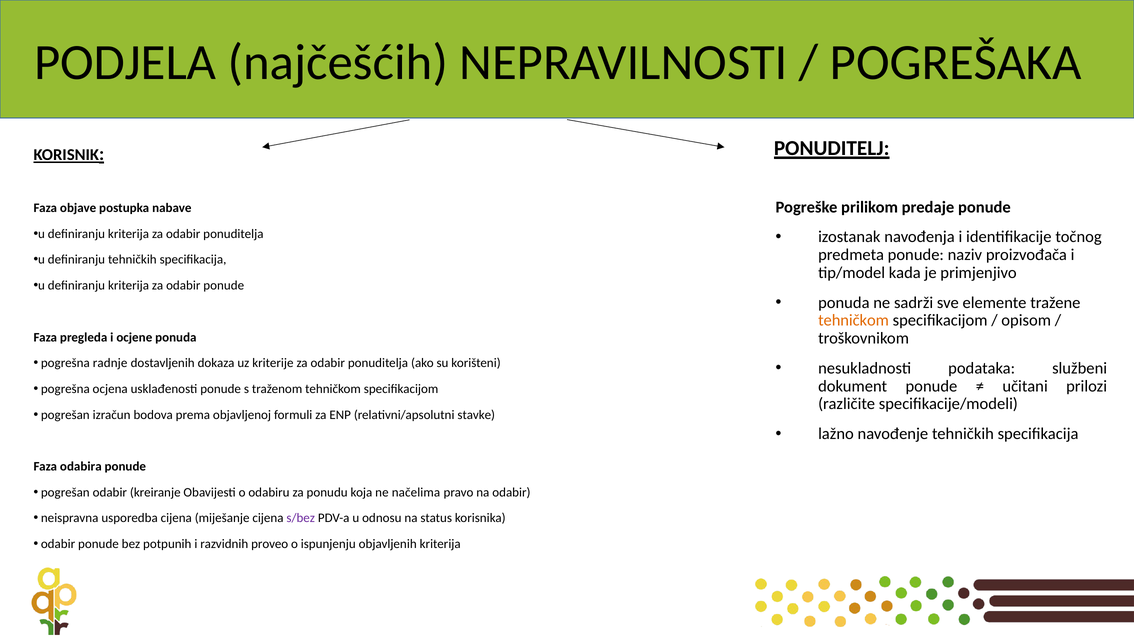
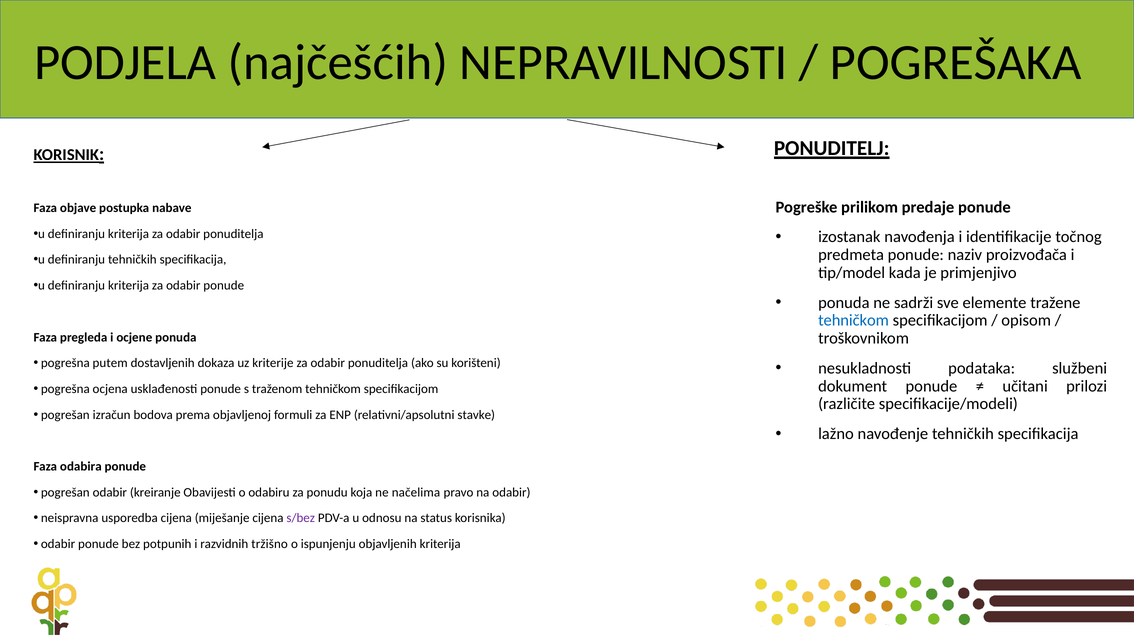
tehničkom colour: orange -> blue (854, 320)
radnje: radnje -> putem (110, 363)
proveo: proveo -> tržišno (270, 544)
